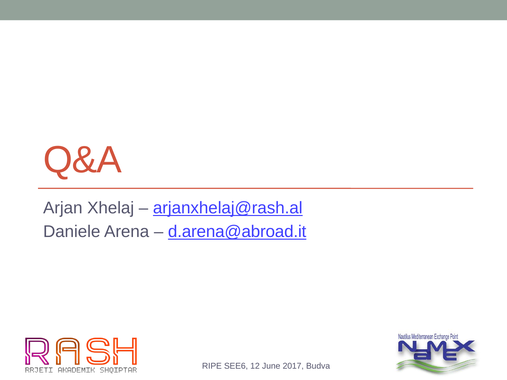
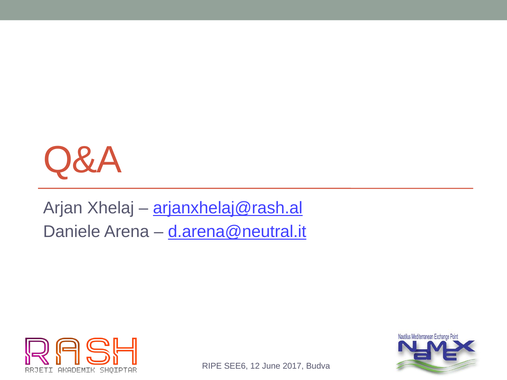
d.arena@abroad.it: d.arena@abroad.it -> d.arena@neutral.it (237, 232)
